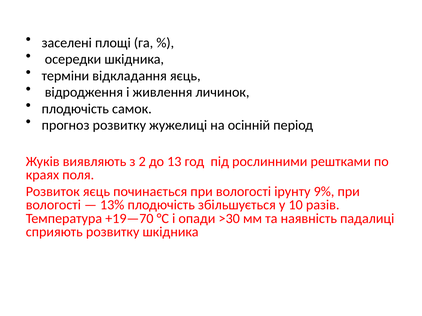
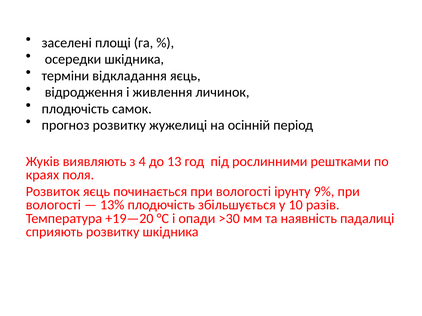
2: 2 -> 4 (142, 162)
+19—70: +19—70 -> +19—20 (129, 219)
